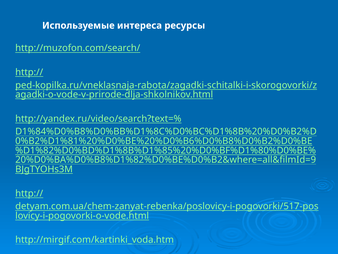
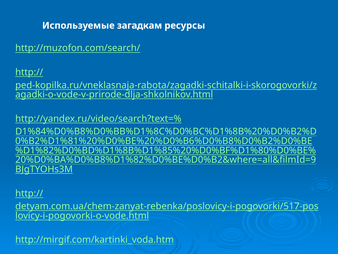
интереса: интереса -> загадкам (140, 25)
